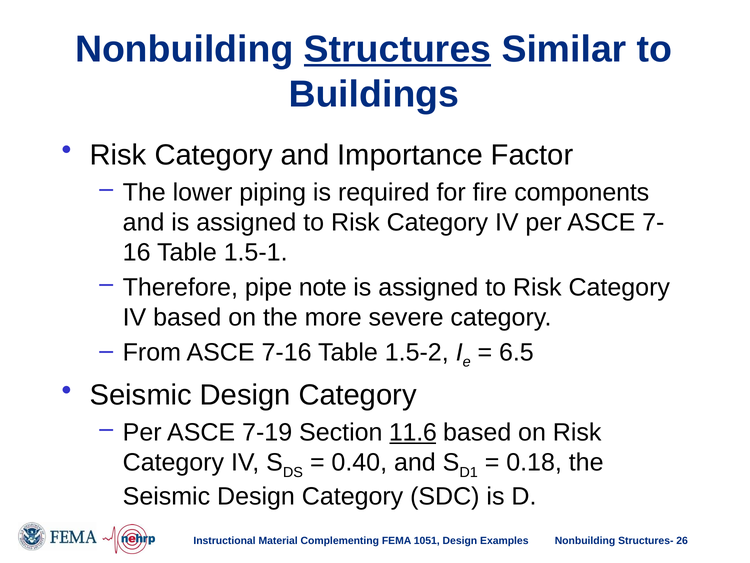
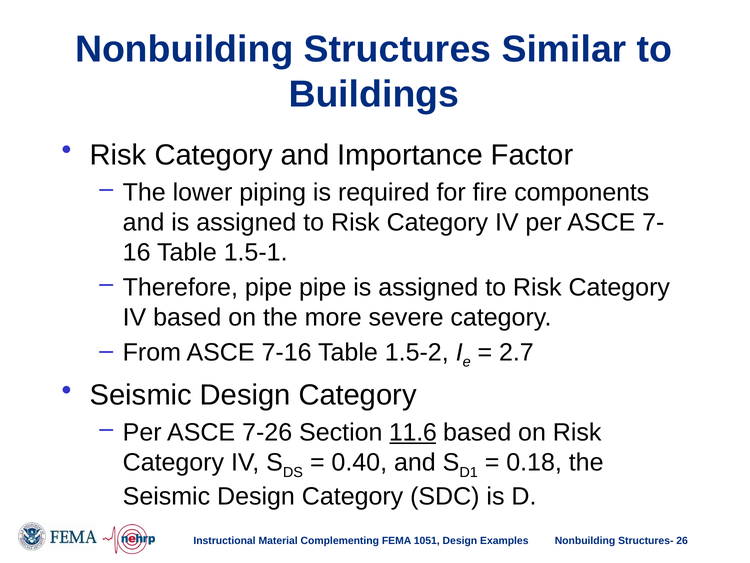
Structures underline: present -> none (397, 49)
pipe note: note -> pipe (323, 287)
6.5: 6.5 -> 2.7 (516, 352)
7-19: 7-19 -> 7-26 (267, 432)
